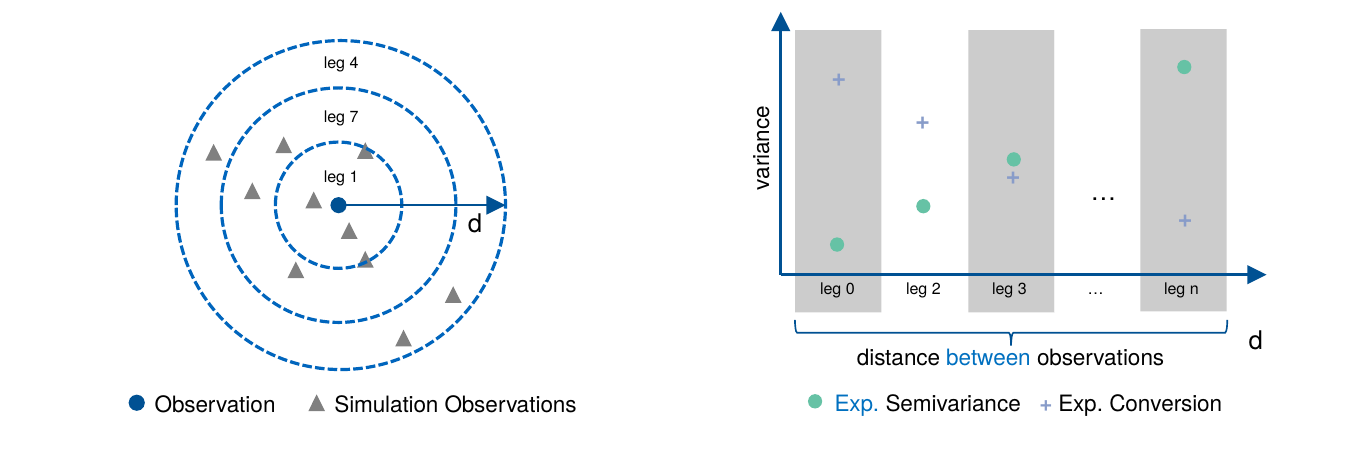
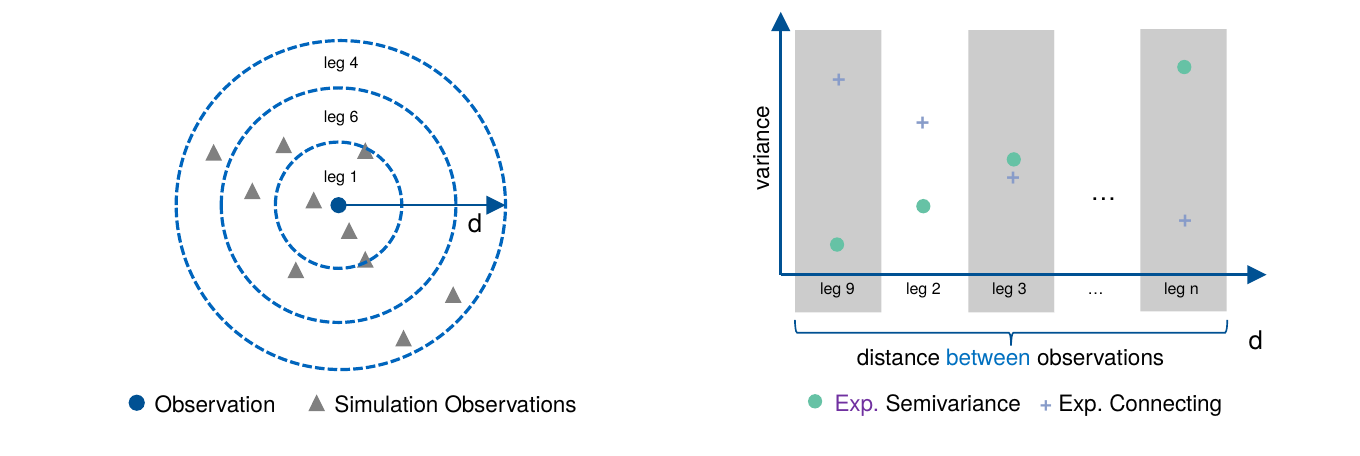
7: 7 -> 6 (354, 118)
0: 0 -> 9 (850, 290)
Exp colour: blue -> purple (857, 405)
Conversion: Conversion -> Connecting (1166, 405)
